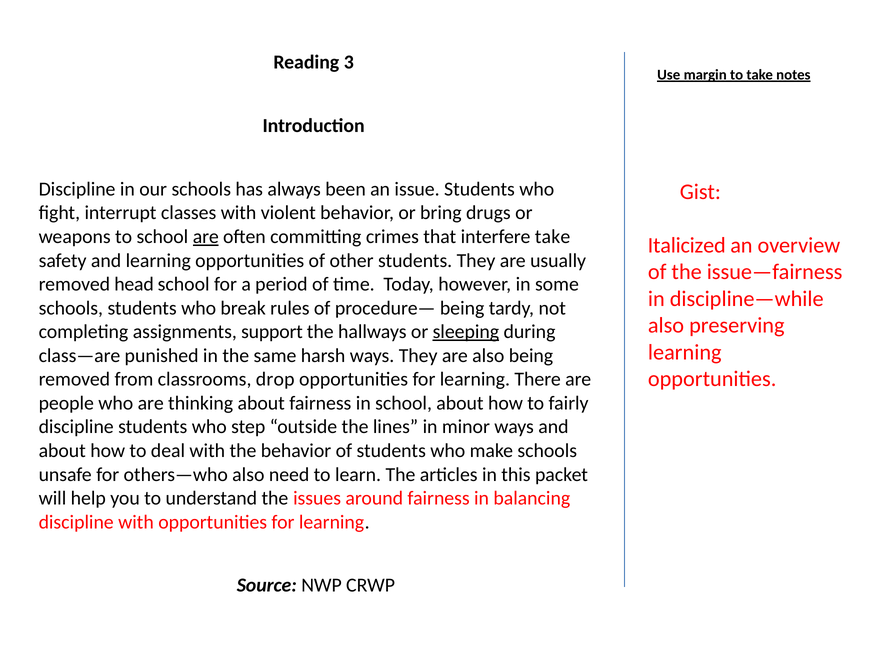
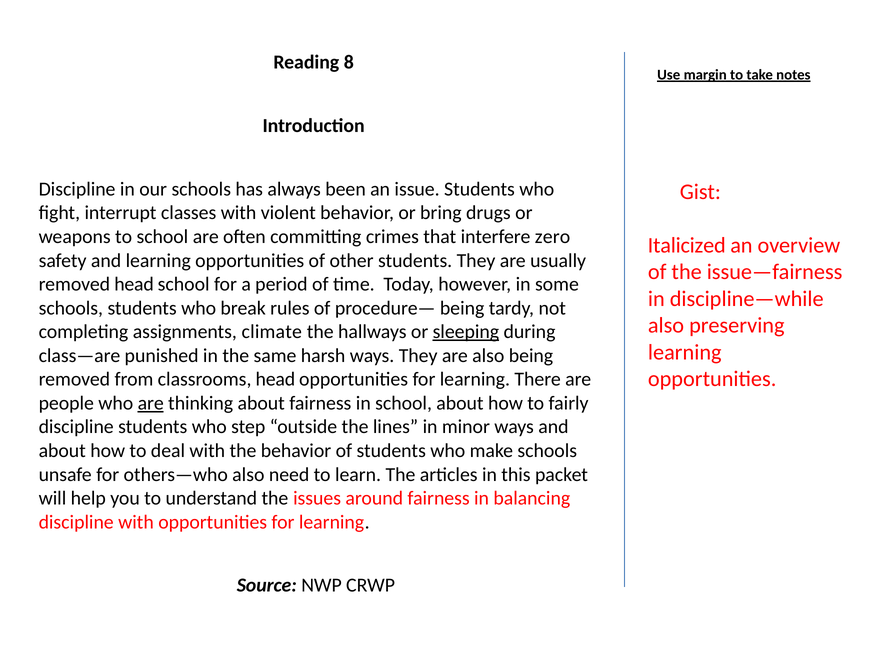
3: 3 -> 8 (349, 62)
are underline: present -> none (206, 237)
interfere take: take -> zero (553, 237)
support: support -> climate (272, 332)
classrooms drop: drop -> head (275, 379)
are underline: none -> present (151, 403)
